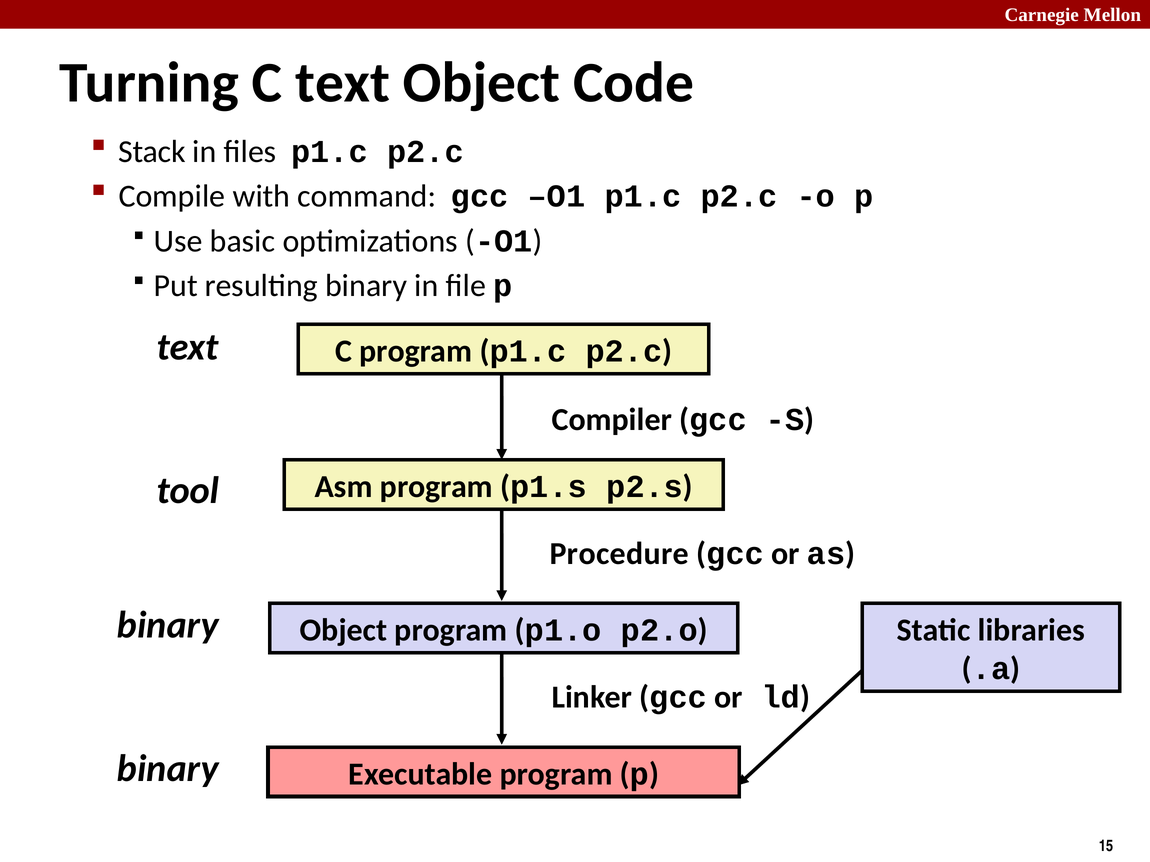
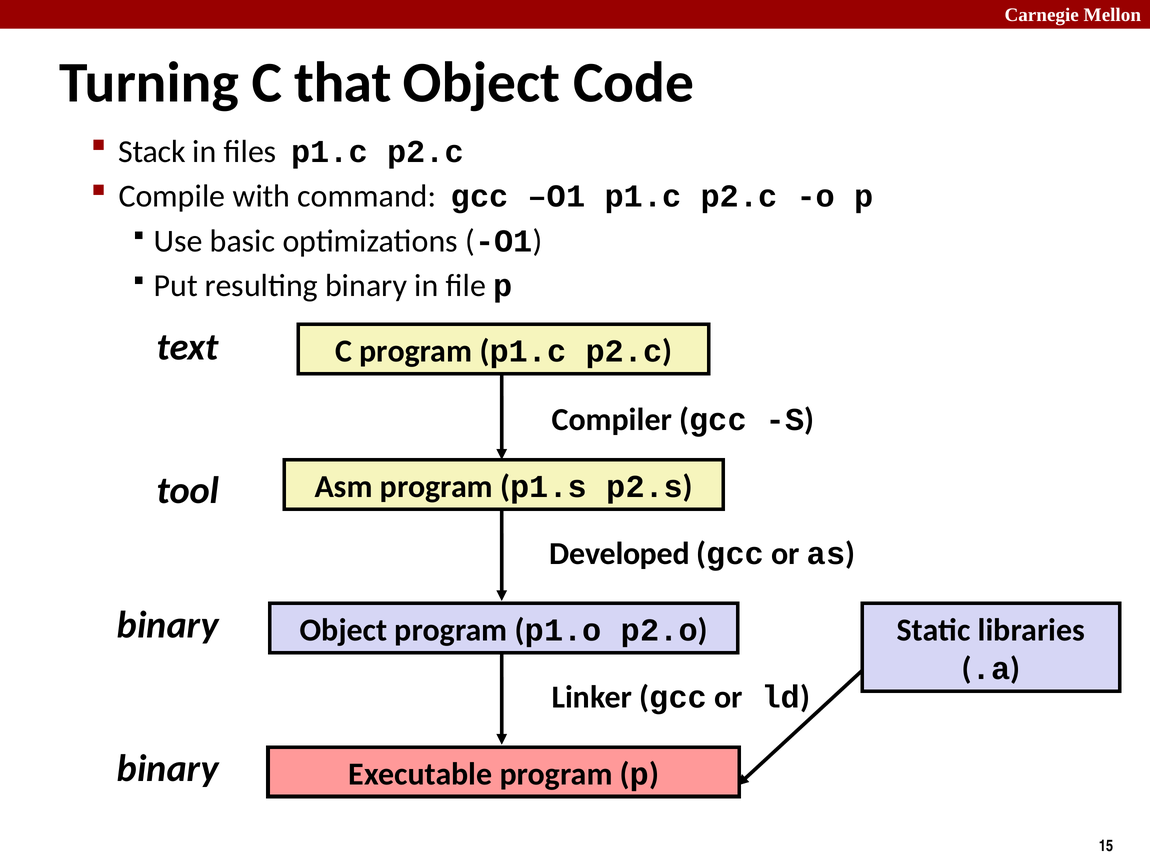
C text: text -> that (343, 83)
Procedure: Procedure -> Developed (620, 554)
